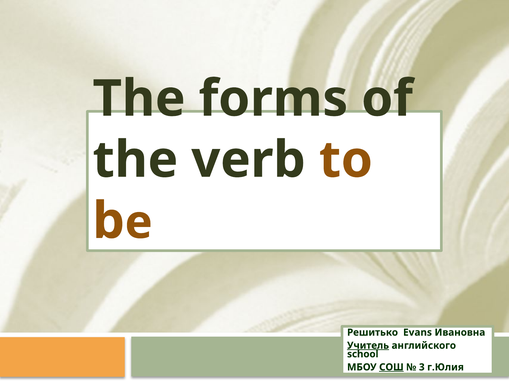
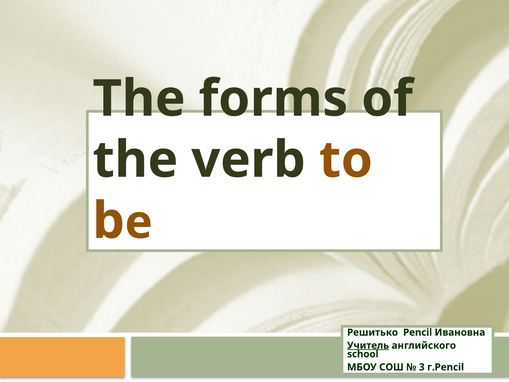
Evans: Evans -> Pencil (418, 332)
СОШ underline: present -> none (391, 367)
г.Юлия: г.Юлия -> г.Pencil (446, 367)
